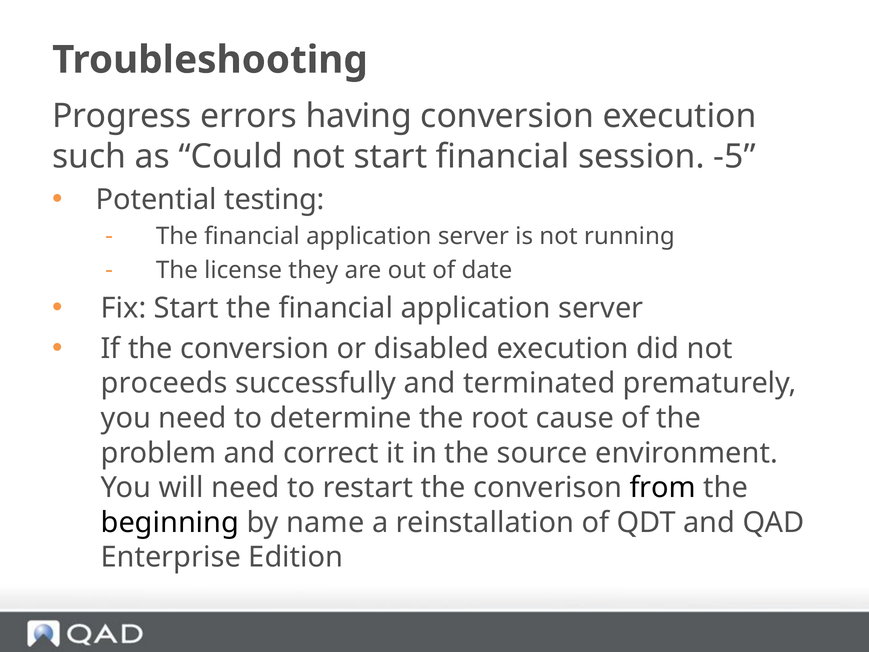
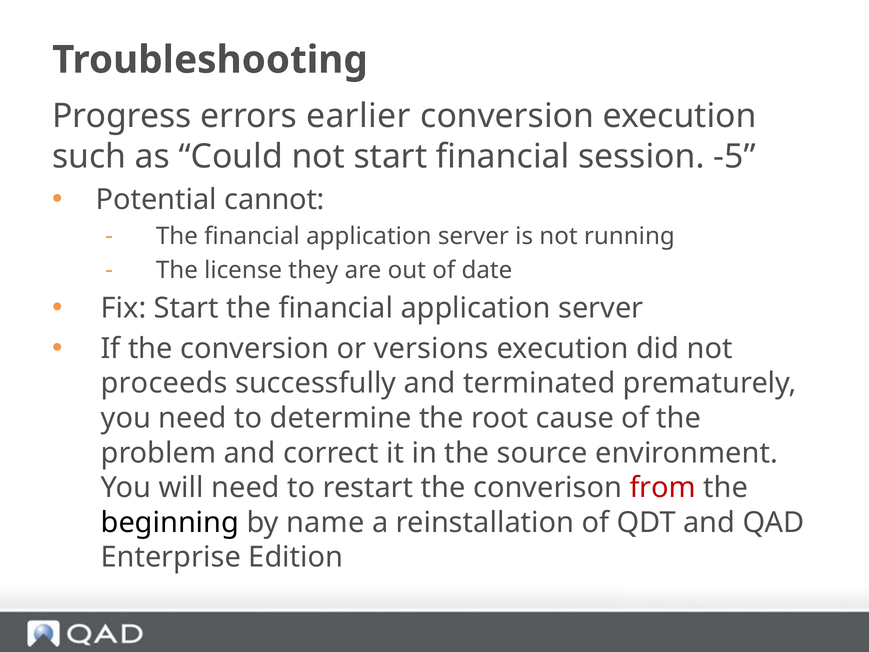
having: having -> earlier (359, 116)
testing: testing -> cannot (275, 200)
disabled: disabled -> versions (431, 349)
from colour: black -> red (663, 488)
